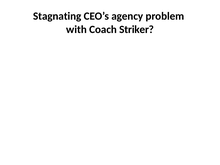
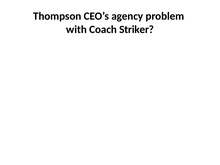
Stagnating: Stagnating -> Thompson (57, 16)
